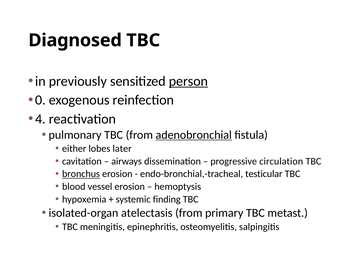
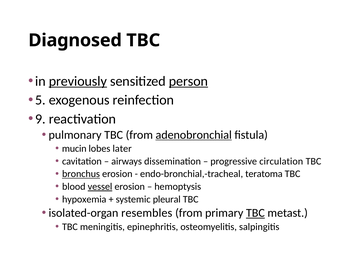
previously underline: none -> present (78, 81)
0: 0 -> 5 (40, 100)
4: 4 -> 9 (40, 119)
either: either -> mucin (74, 149)
testicular: testicular -> teratoma (264, 174)
vessel underline: none -> present (100, 187)
finding: finding -> pleural (167, 199)
atelectasis: atelectasis -> resembles (147, 213)
TBC underline: none -> present (255, 213)
